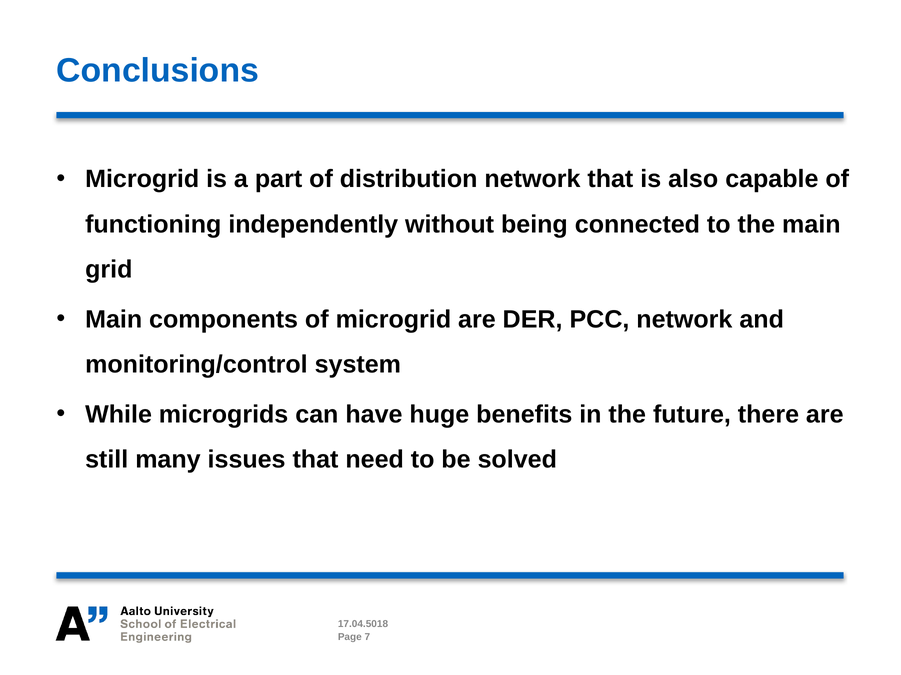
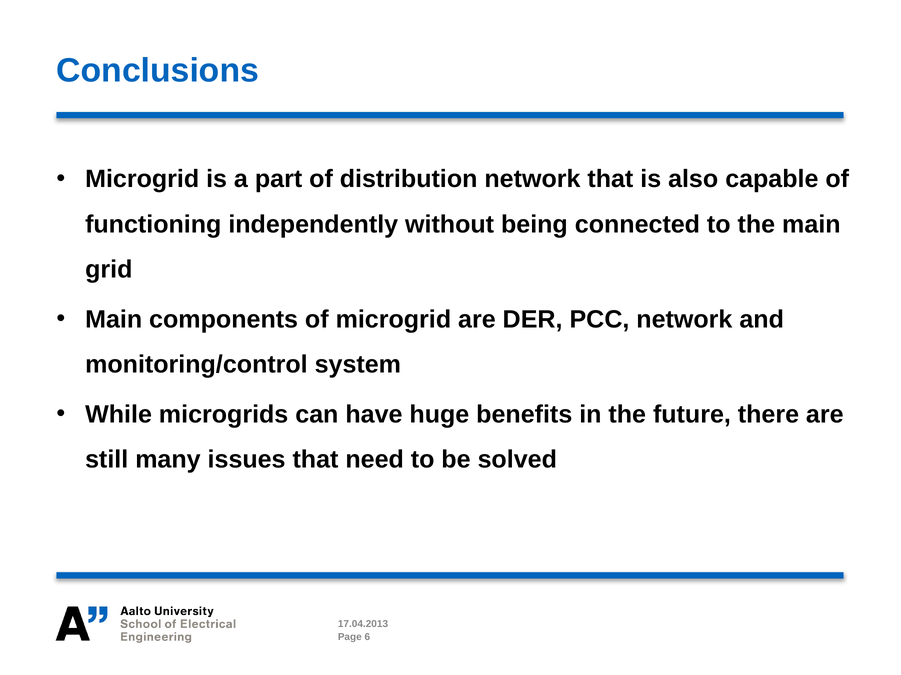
17.04.5018: 17.04.5018 -> 17.04.2013 (363, 625)
7: 7 -> 6 (367, 638)
